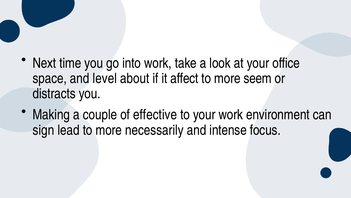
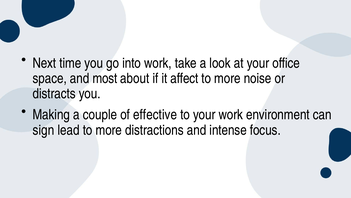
level: level -> most (105, 78)
seem: seem -> noise (258, 78)
necessarily: necessarily -> distractions (154, 130)
